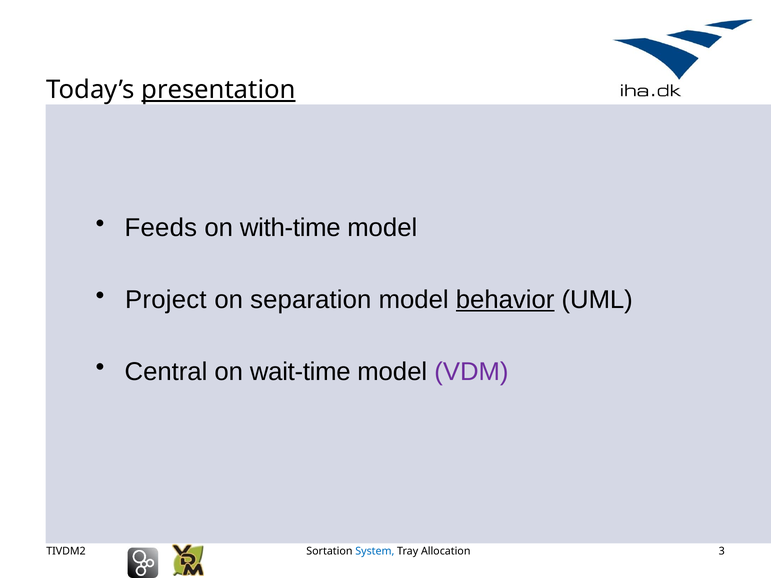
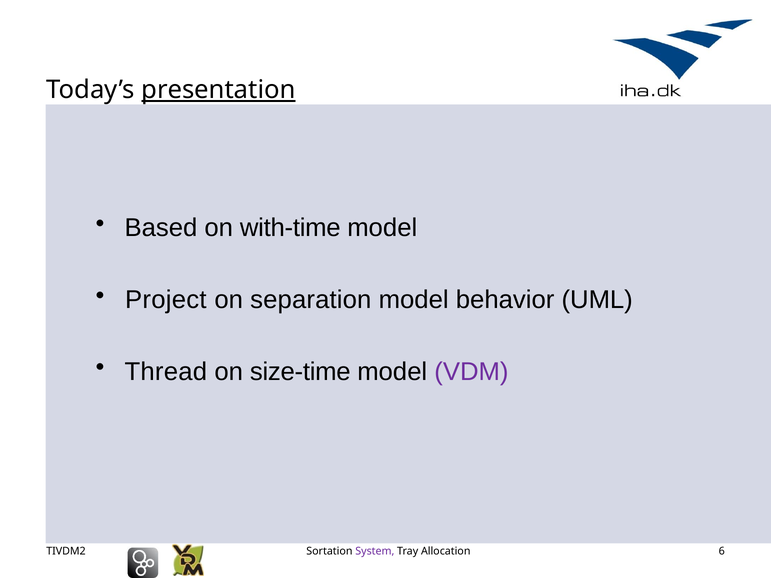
Feeds: Feeds -> Based (161, 228)
behavior underline: present -> none (505, 300)
Central: Central -> Thread (166, 372)
wait-time: wait-time -> size-time (300, 372)
System colour: blue -> purple (375, 551)
3: 3 -> 6 (722, 551)
